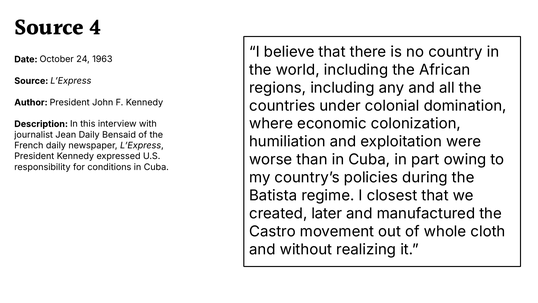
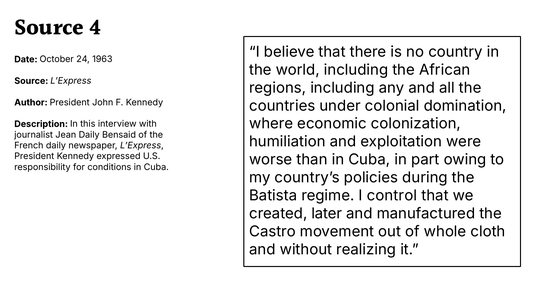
closest: closest -> control (392, 195)
